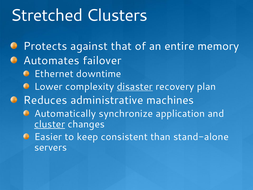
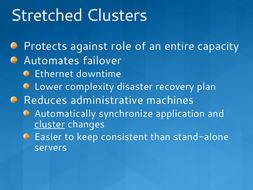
that: that -> role (121, 46)
memory: memory -> capacity (218, 46)
disaster underline: present -> none (135, 86)
